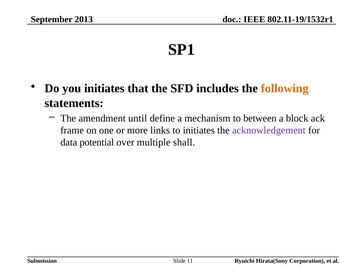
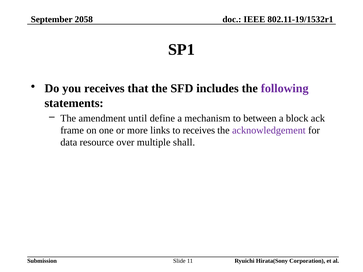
2013: 2013 -> 2058 (84, 19)
you initiates: initiates -> receives (104, 89)
following colour: orange -> purple (285, 89)
to initiates: initiates -> receives (199, 130)
potential: potential -> resource (97, 142)
